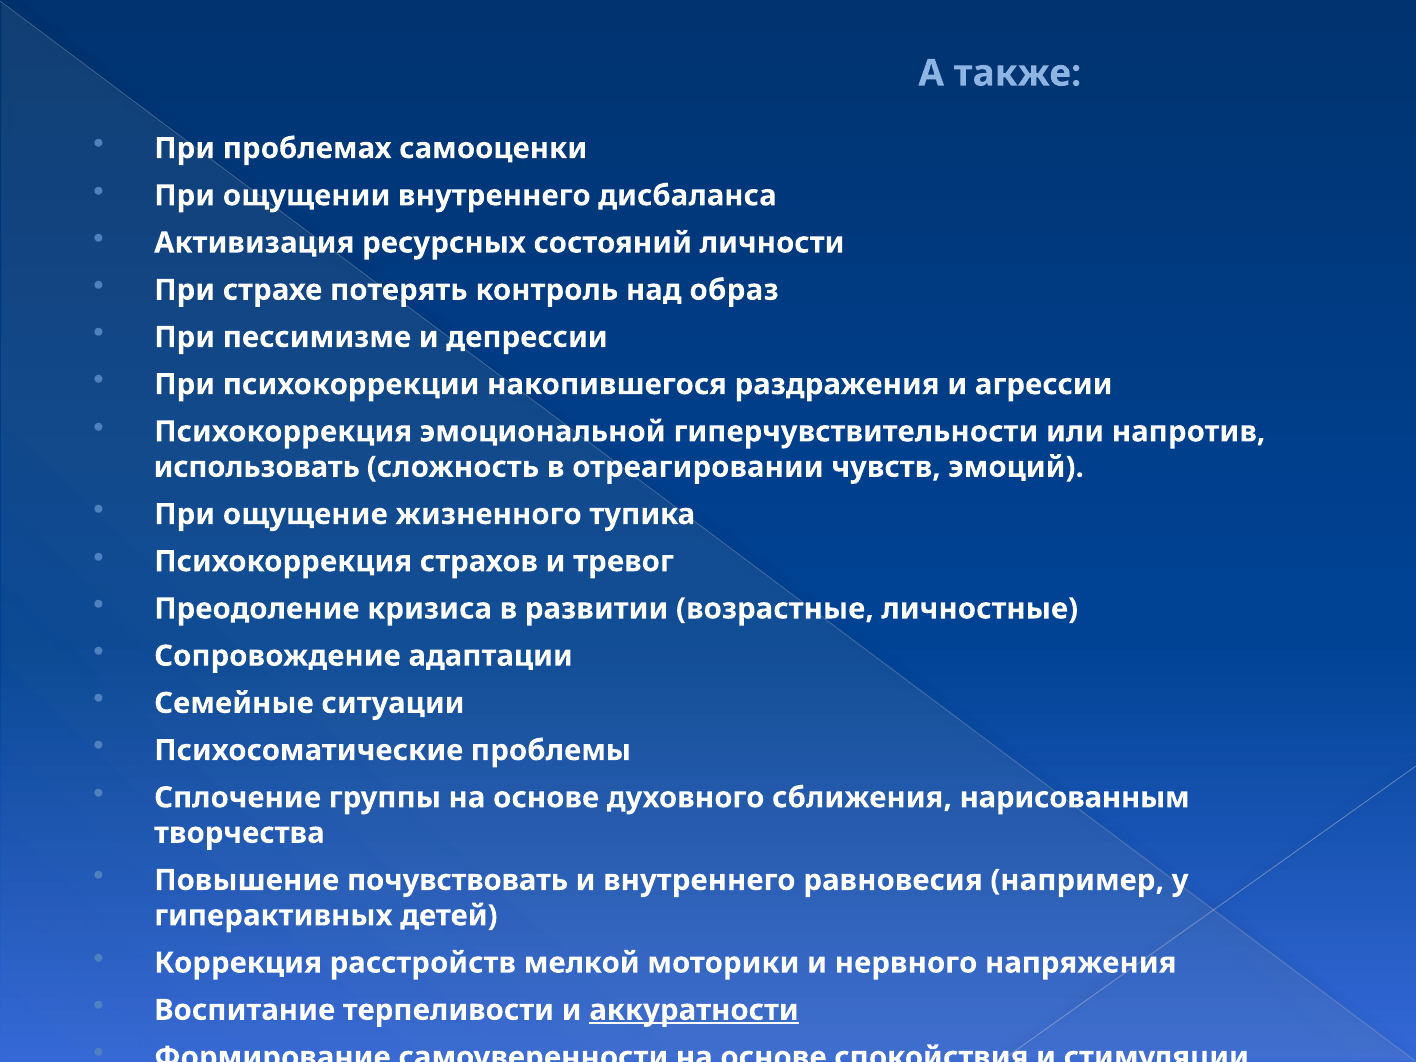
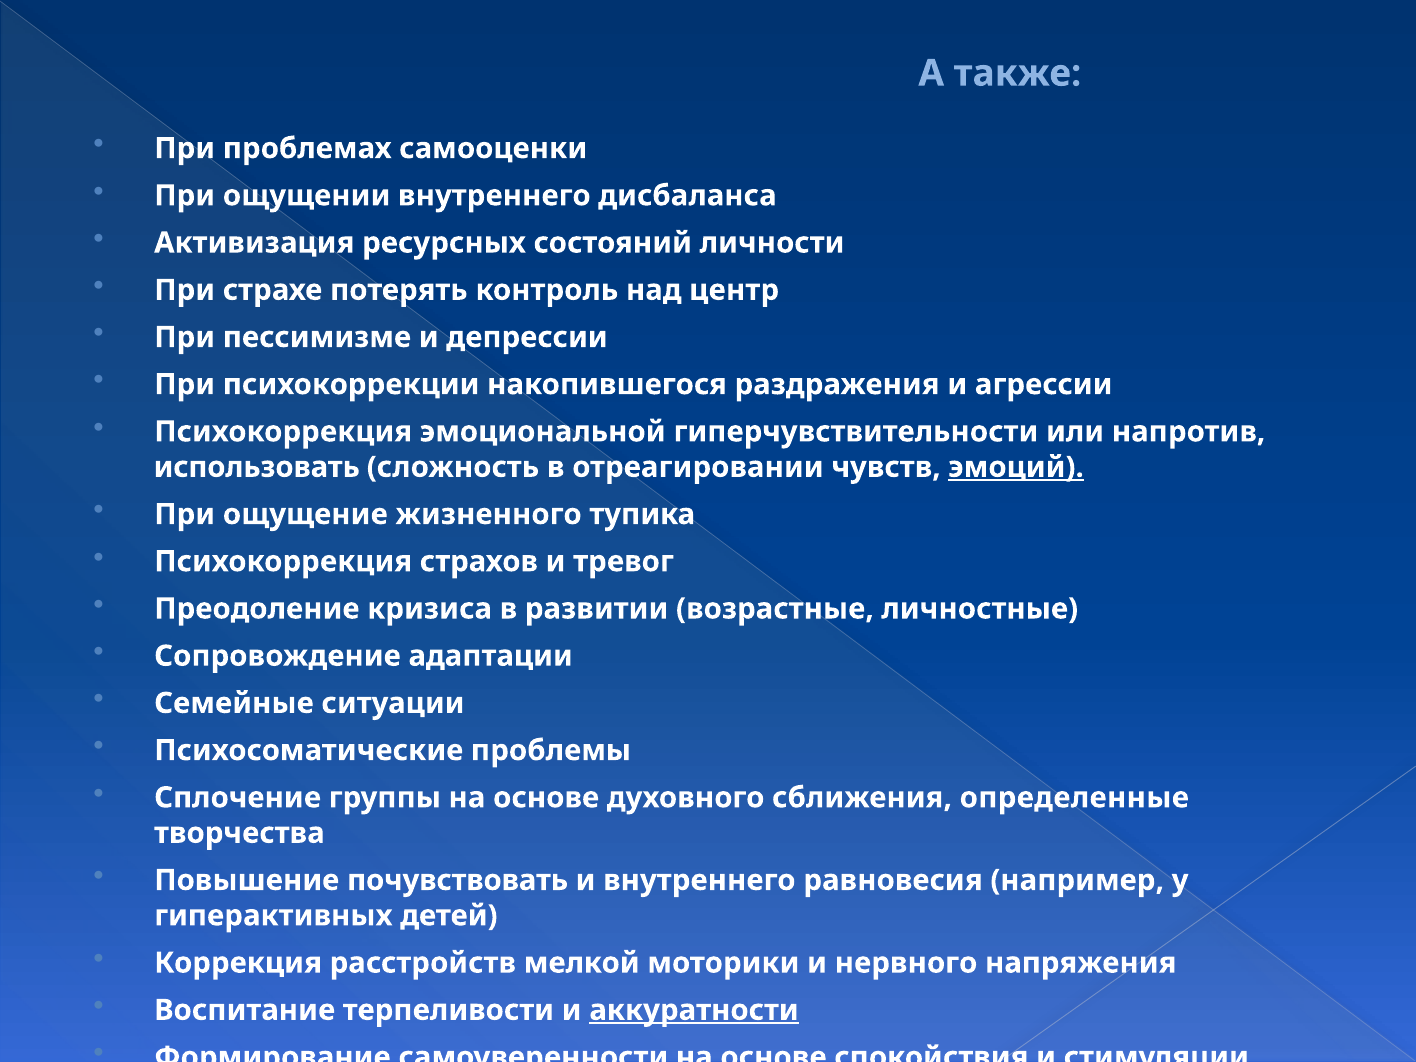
образ: образ -> центр (734, 290)
эмоций underline: none -> present (1016, 467)
нарисованным: нарисованным -> определенные (1074, 798)
